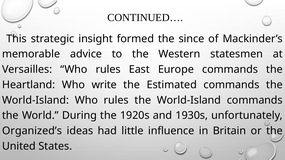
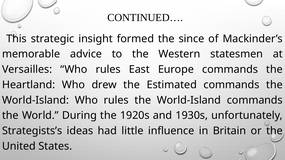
write: write -> drew (104, 85)
Organized’s: Organized’s -> Strategists’s (32, 131)
